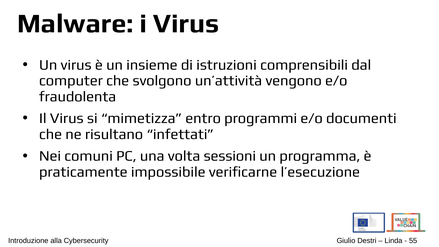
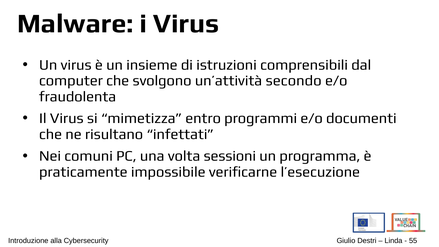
vengono: vengono -> secondo (294, 81)
